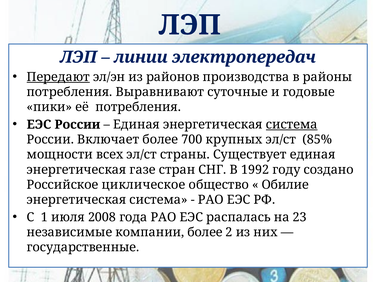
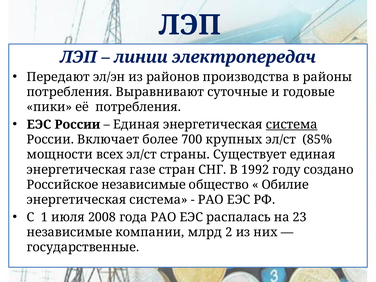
Передают underline: present -> none (58, 77)
Российское циклическое: циклическое -> независимые (144, 185)
компании более: более -> млрд (205, 232)
